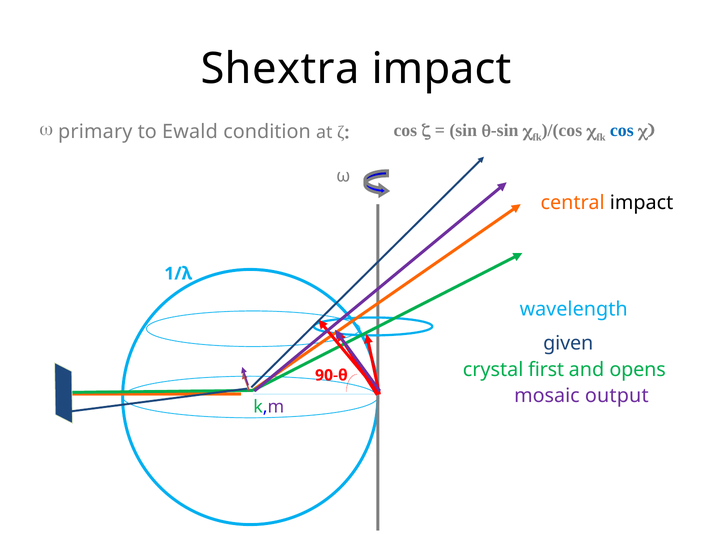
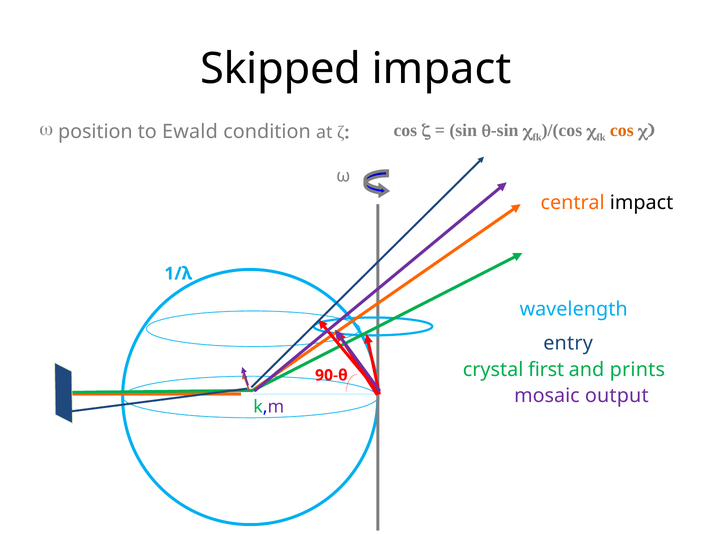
Shextra: Shextra -> Skipped (281, 69)
primary: primary -> position (95, 132)
cos colour: blue -> orange (622, 131)
given: given -> entry (568, 343)
opens: opens -> prints (637, 370)
